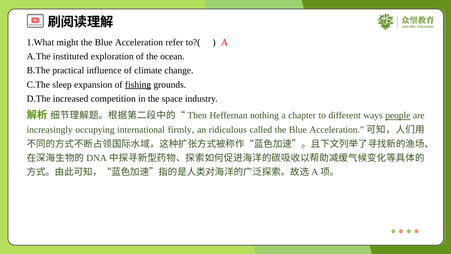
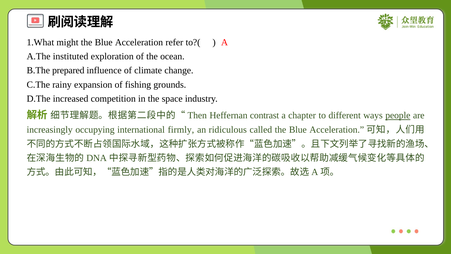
practical: practical -> prepared (68, 70)
sleep: sleep -> rainy (62, 85)
fishing underline: present -> none (138, 85)
nothing: nothing -> contrast (265, 115)
